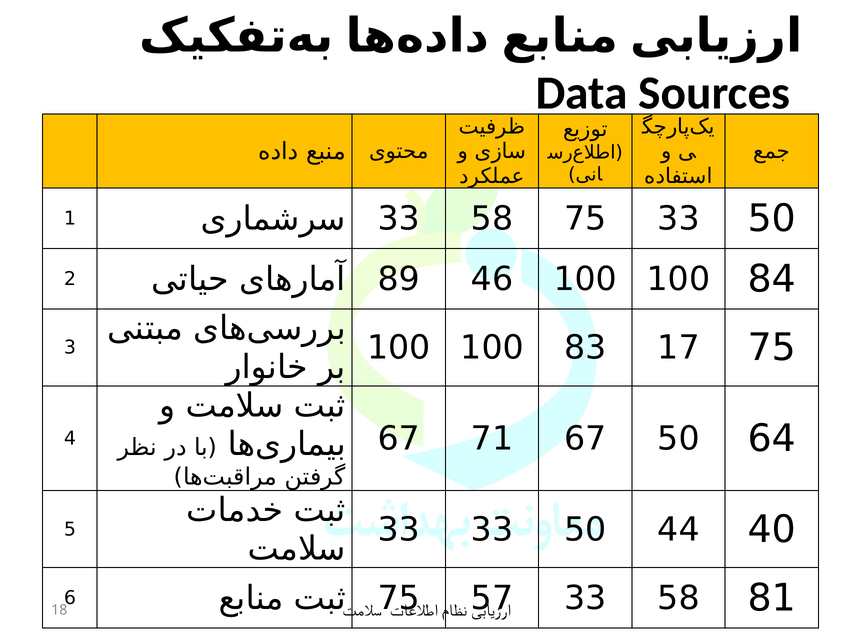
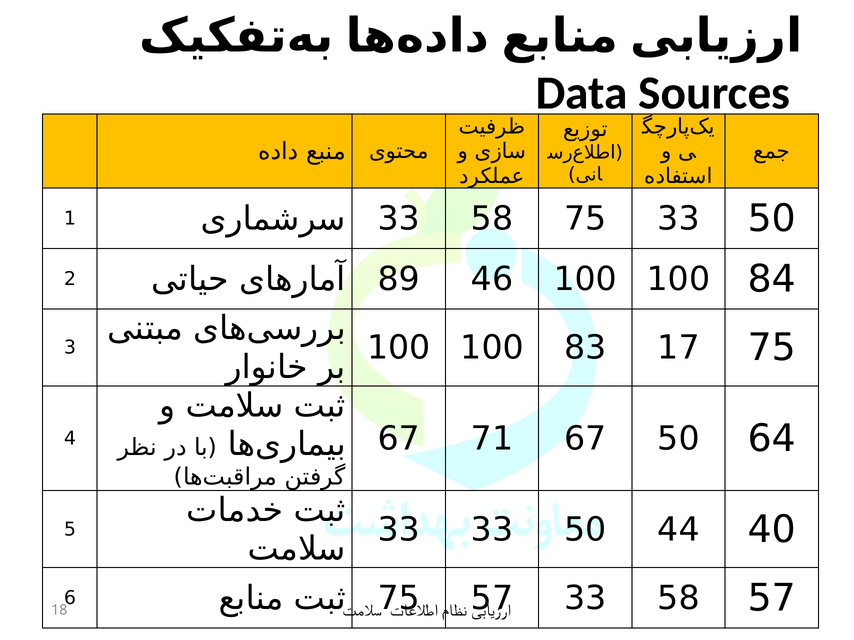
58 81: 81 -> 57 (772, 599)
